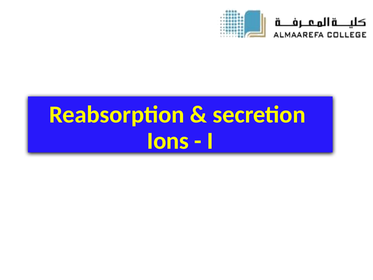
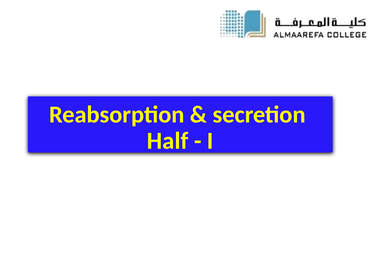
Ions: Ions -> Half (168, 141)
